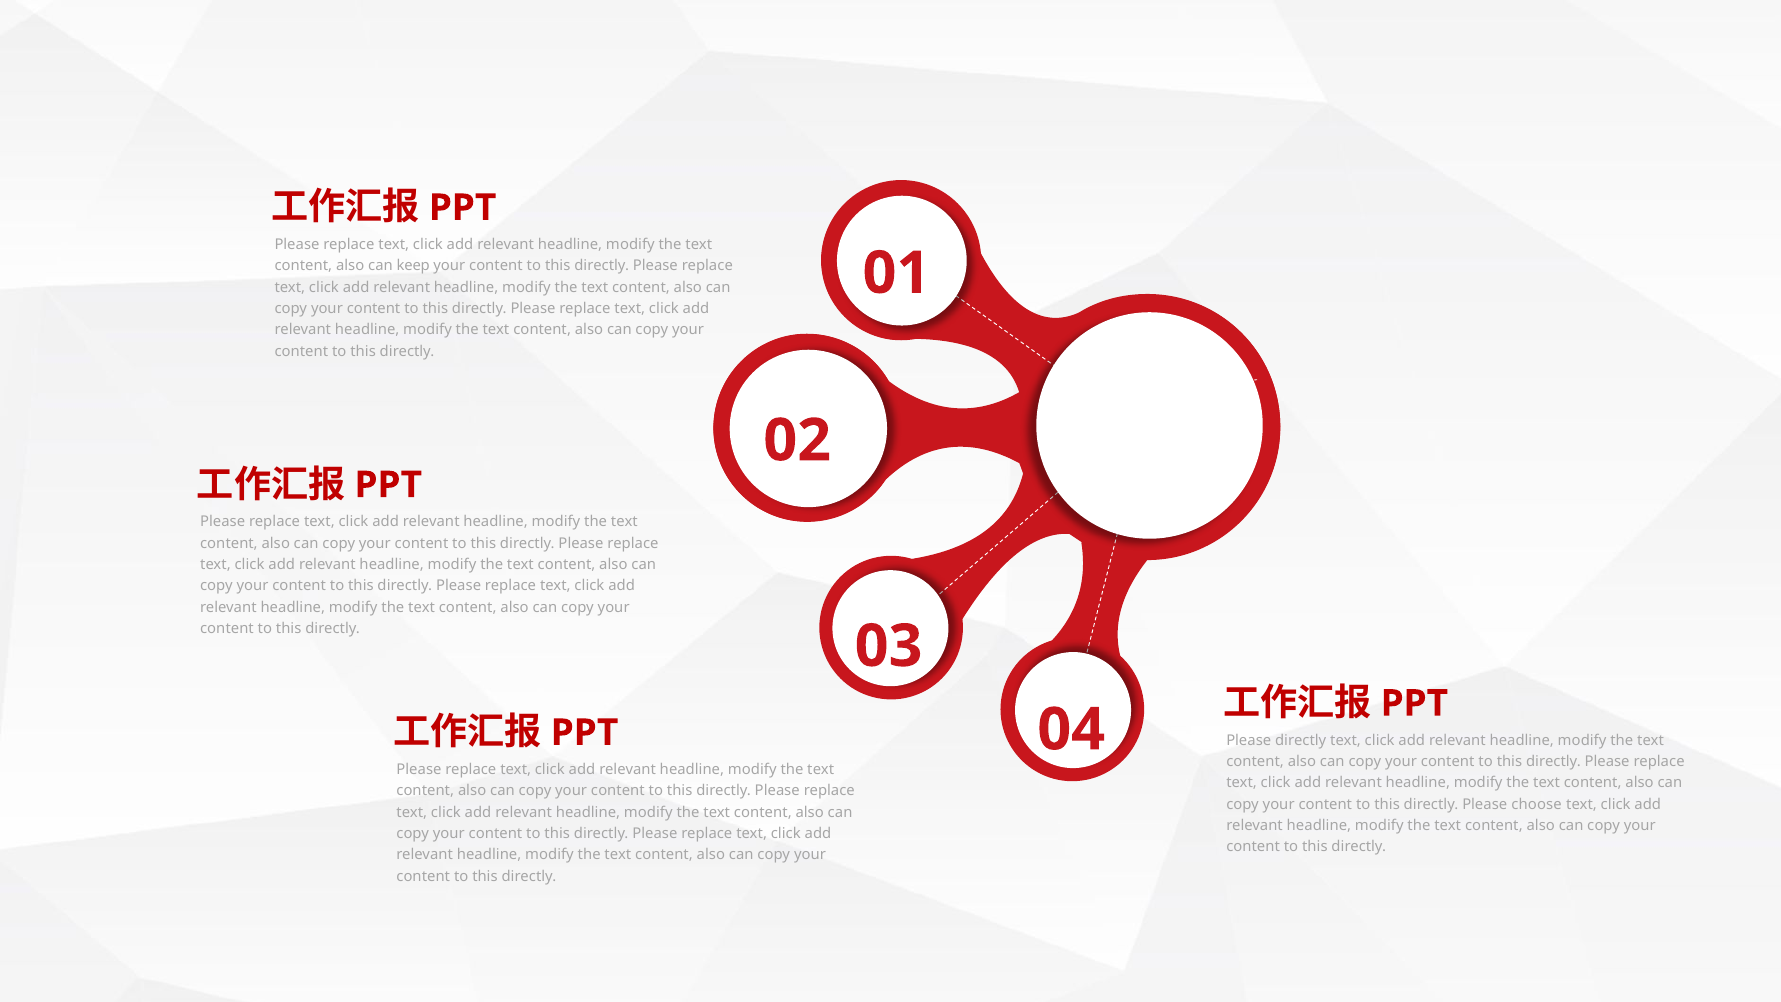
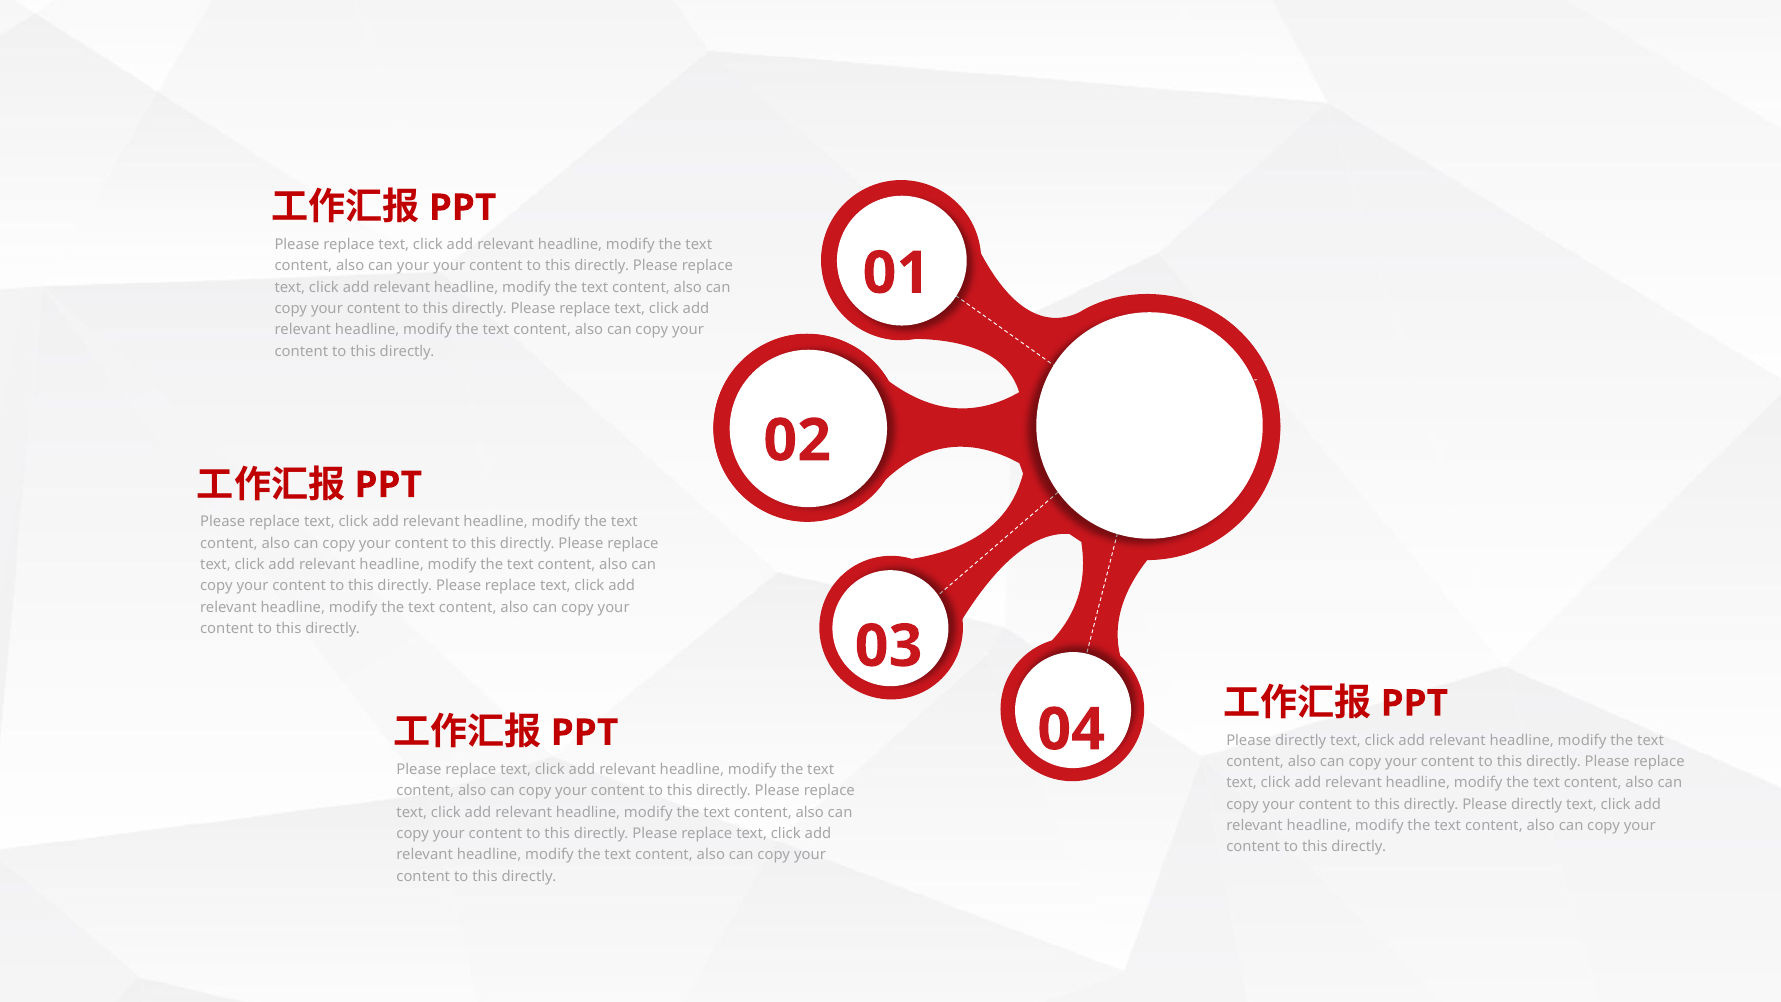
can keep: keep -> your (413, 266)
directly Please choose: choose -> directly (1537, 804)
